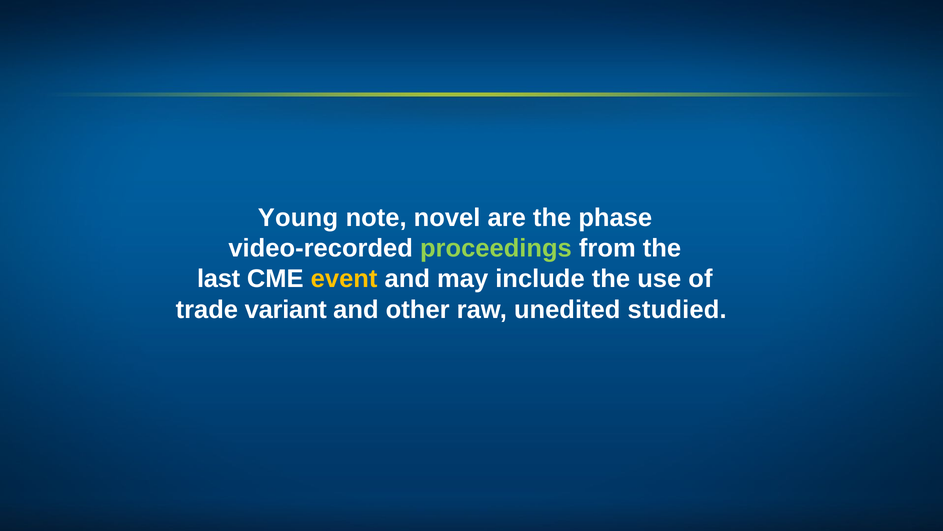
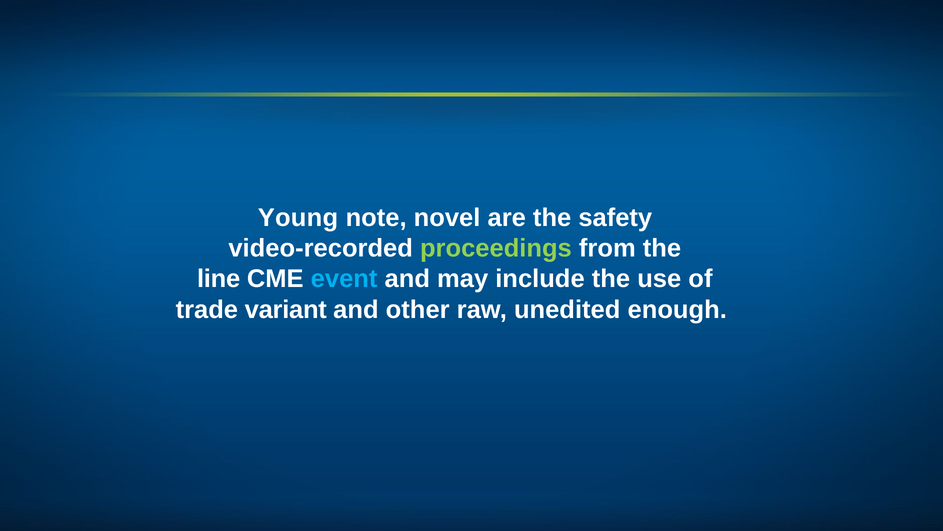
phase: phase -> safety (615, 217)
last: last -> line (219, 279)
event colour: yellow -> light blue (344, 279)
studied: studied -> enough (677, 309)
